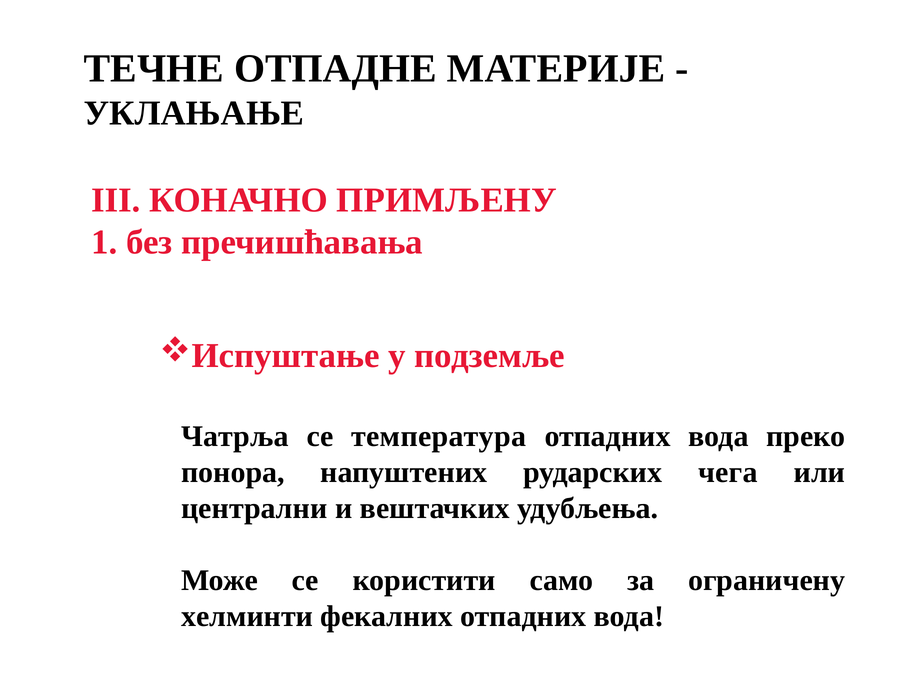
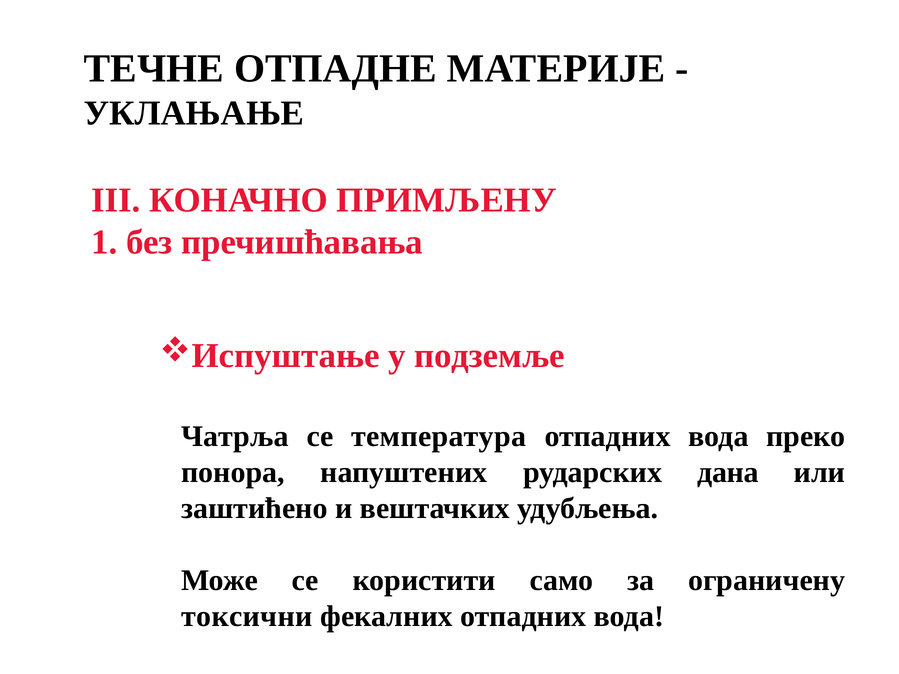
чега: чега -> дана (728, 473)
централни: централни -> заштићено (254, 509)
хелминти: хелминти -> токсични (247, 616)
